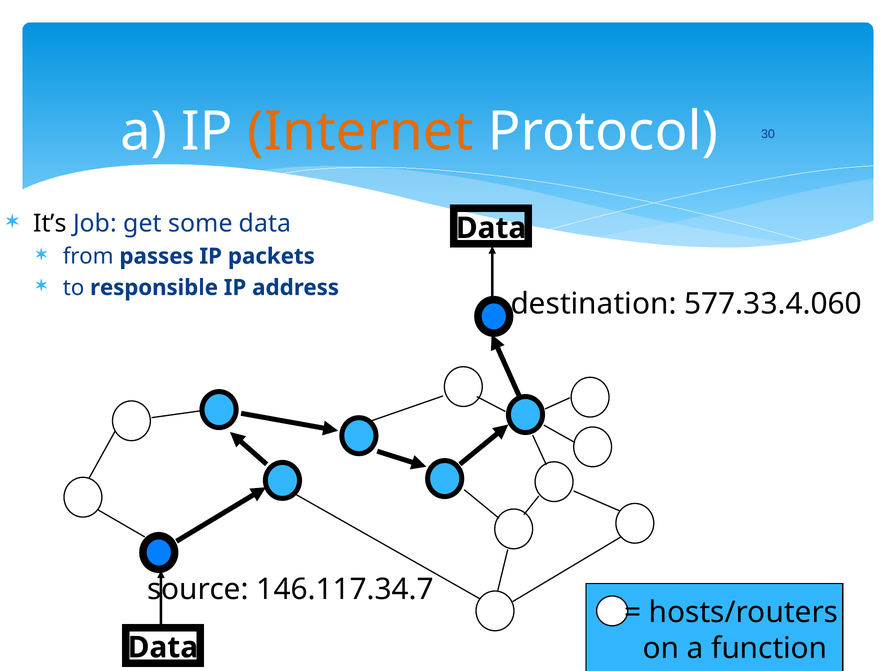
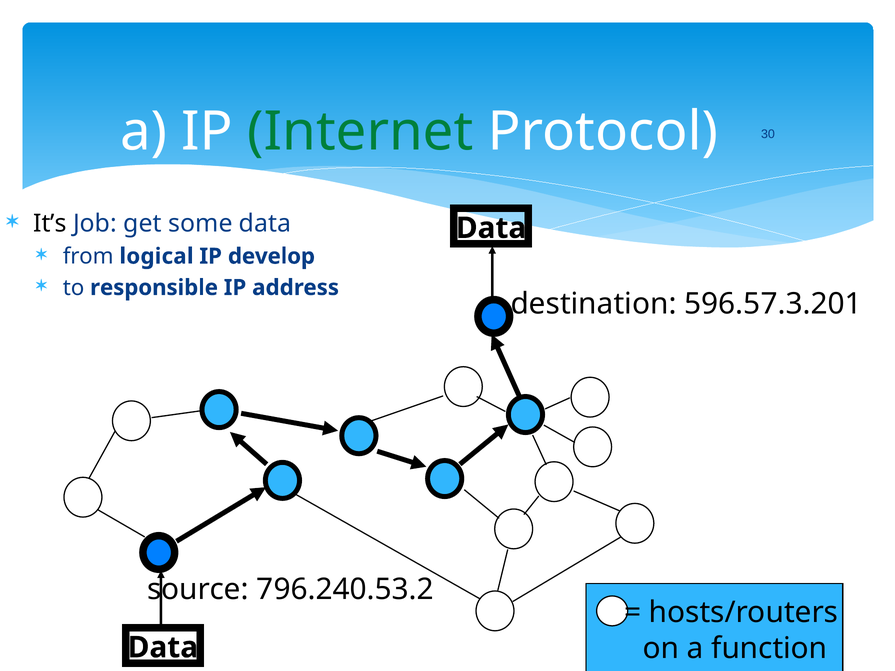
Internet colour: orange -> green (360, 132)
passes: passes -> logical (156, 256)
packets: packets -> develop (271, 256)
577.33.4.060: 577.33.4.060 -> 596.57.3.201 (773, 304)
146.117.34.7: 146.117.34.7 -> 796.240.53.2 (345, 590)
